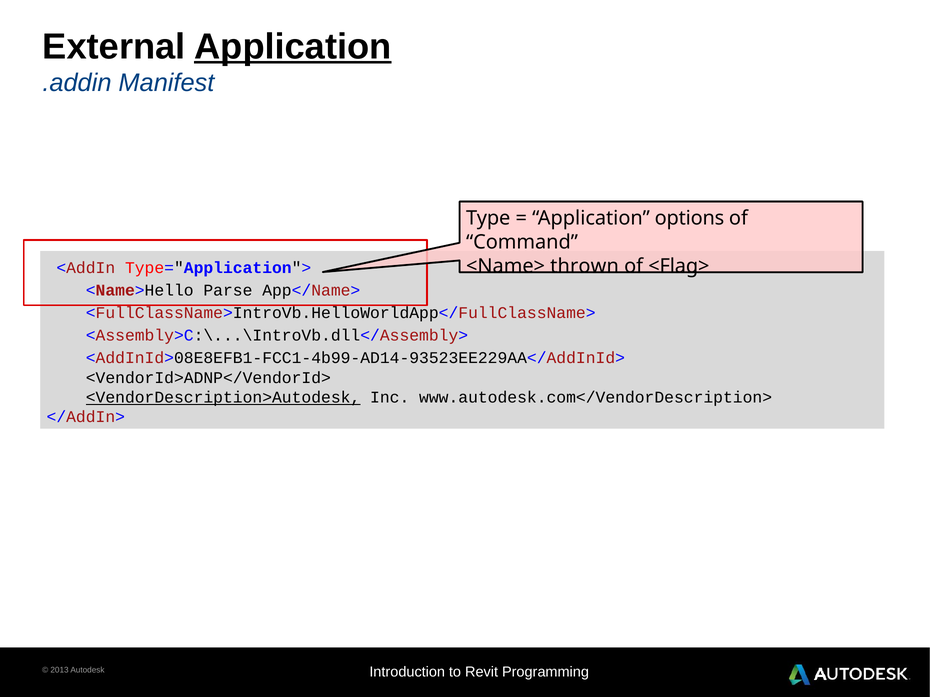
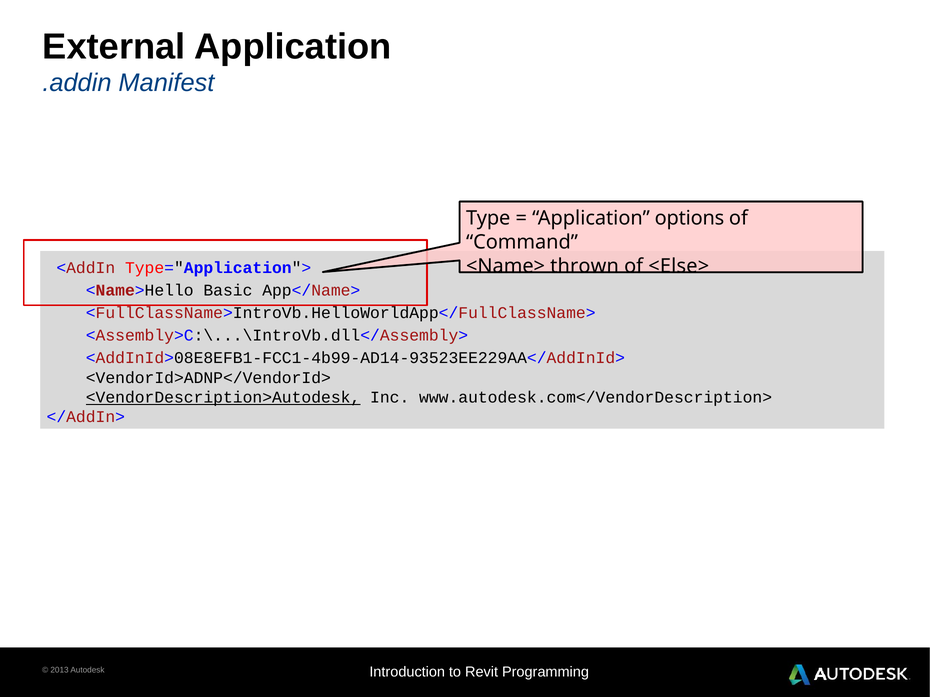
Application underline: present -> none (293, 47)
<Flag>: <Flag> -> <Else> (679, 266)
Parse: Parse -> Basic (228, 291)
